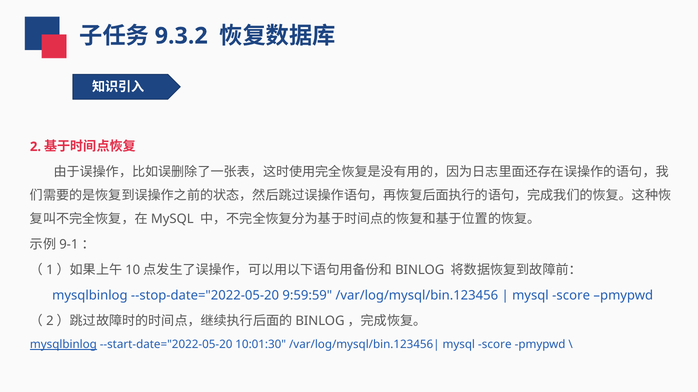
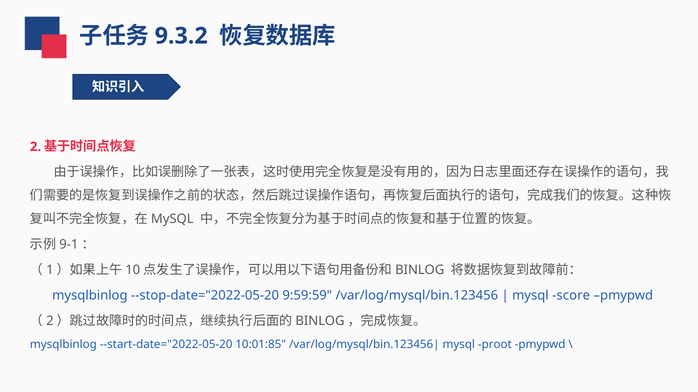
mysqlbinlog underline: present -> none (63, 345)
10:01:30: 10:01:30 -> 10:01:85 (261, 345)
score: score -> proot (495, 345)
